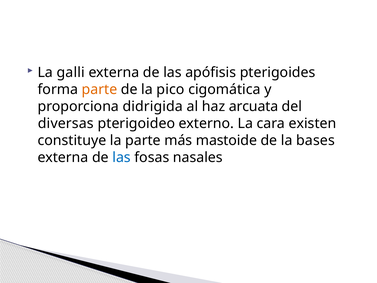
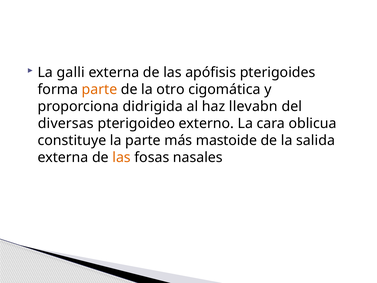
pico: pico -> otro (171, 89)
arcuata: arcuata -> llevabn (253, 106)
existen: existen -> oblicua (312, 123)
bases: bases -> salida (316, 140)
las colour: blue -> orange (122, 157)
